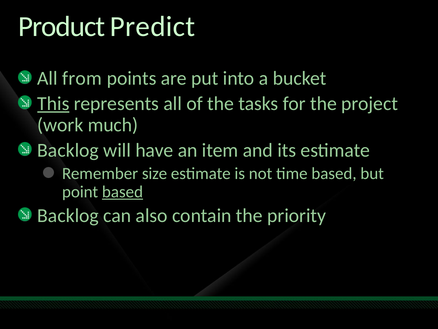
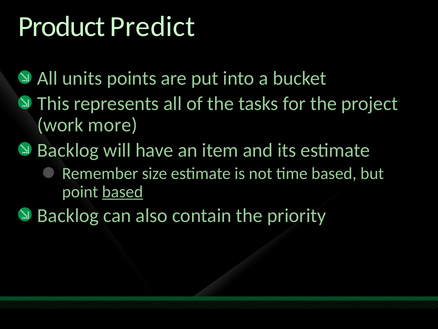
from: from -> units (82, 78)
This underline: present -> none (53, 103)
much: much -> more (113, 125)
